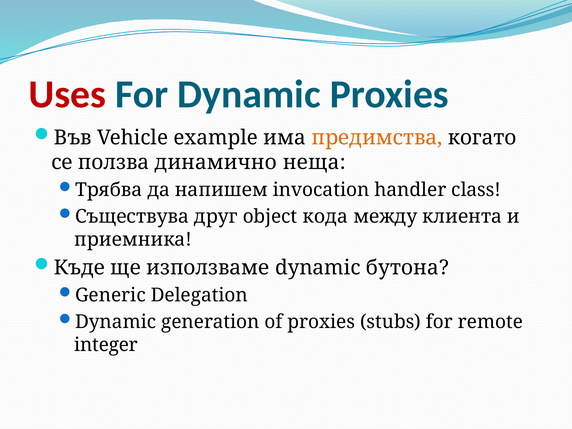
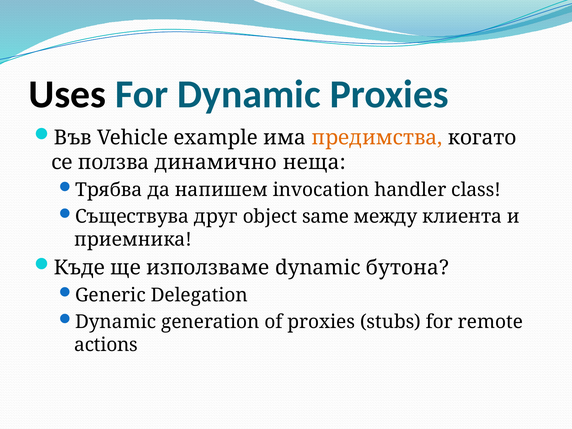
Uses colour: red -> black (67, 94)
кода: кода -> same (326, 217)
integer: integer -> actions (106, 345)
